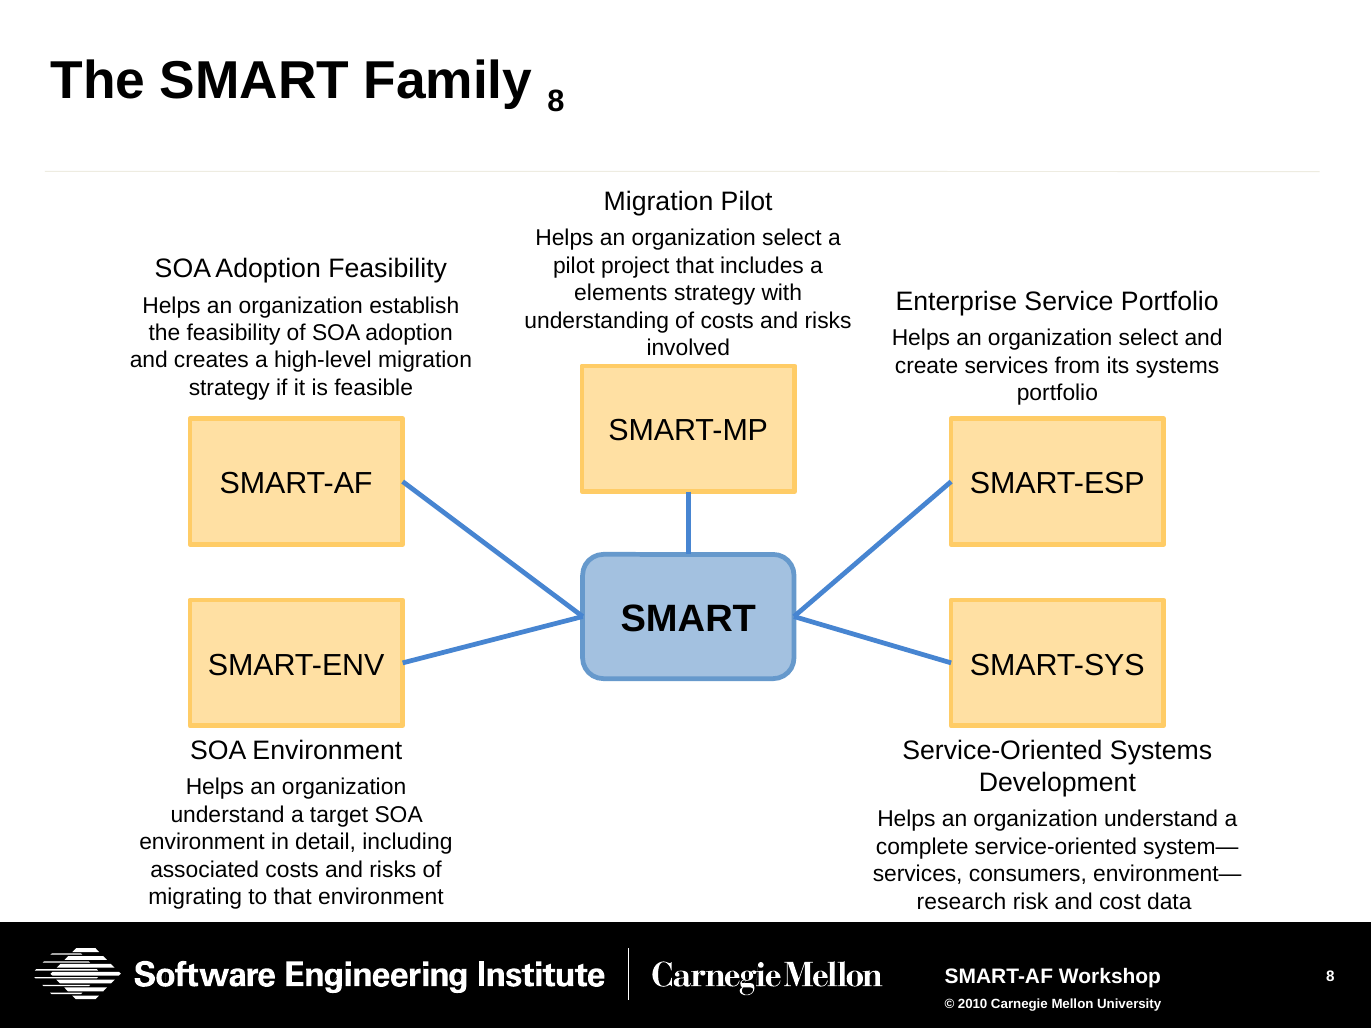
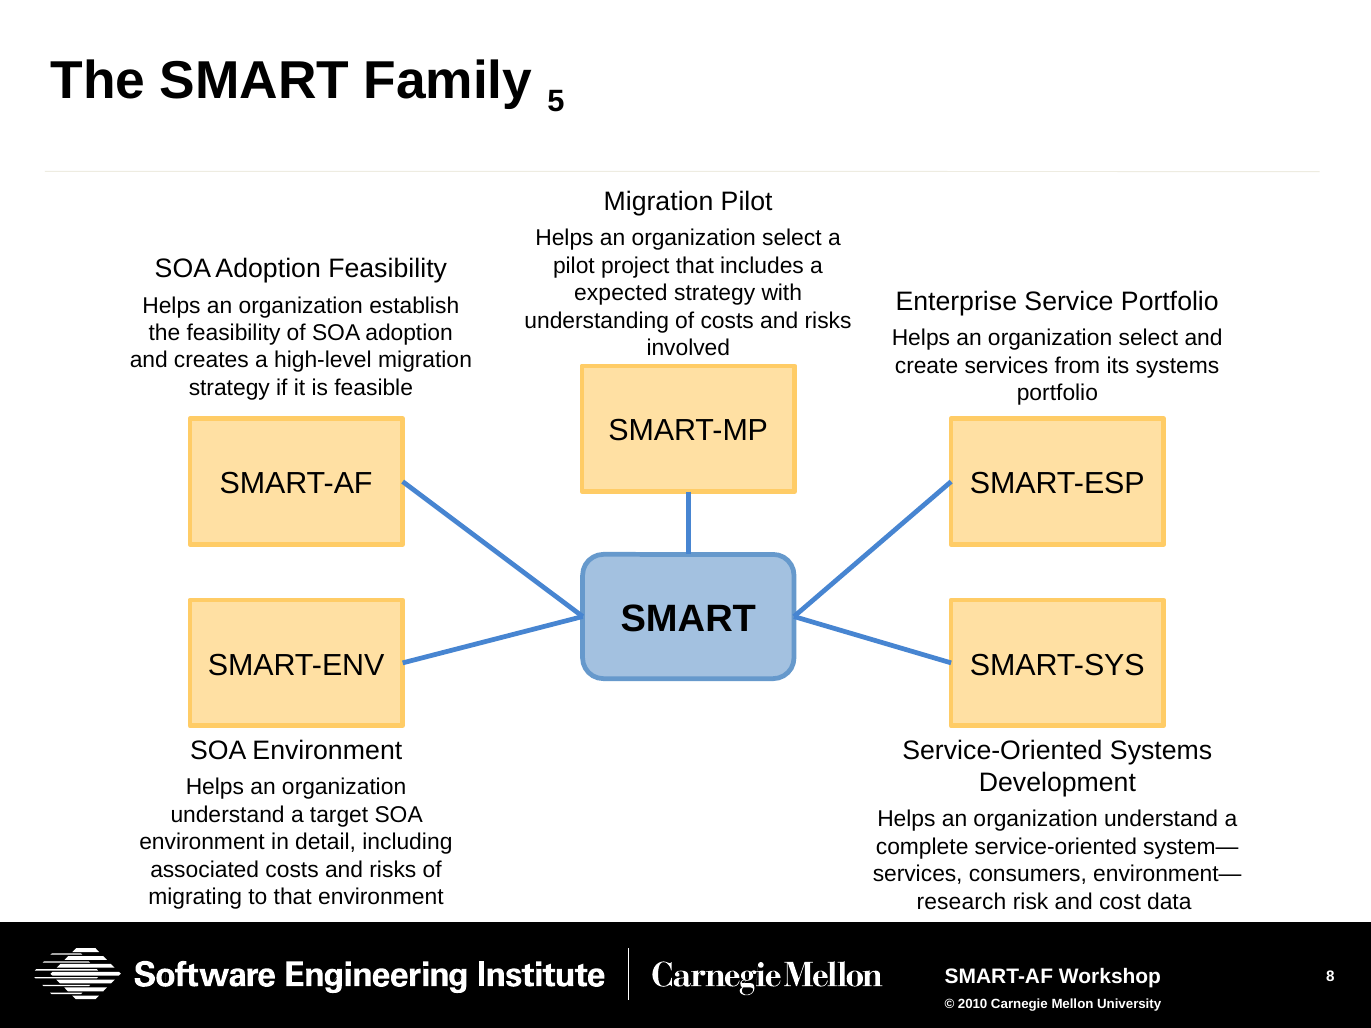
Family 8: 8 -> 5 (556, 101)
elements: elements -> expected (621, 293)
